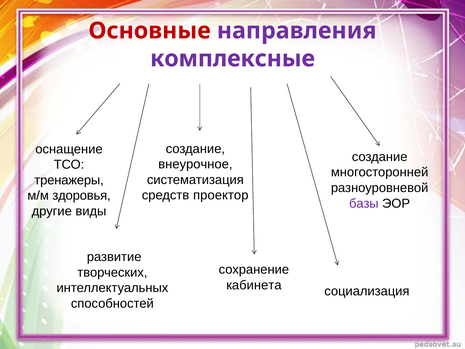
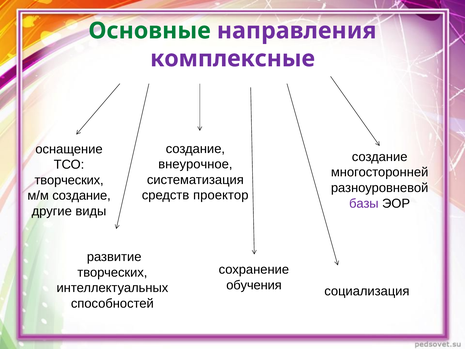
Основные colour: red -> green (150, 31)
тренажеры: тренажеры -> творческих (69, 180)
м/м здоровья: здоровья -> создание (82, 196)
кабинета: кабинета -> обучения (254, 285)
